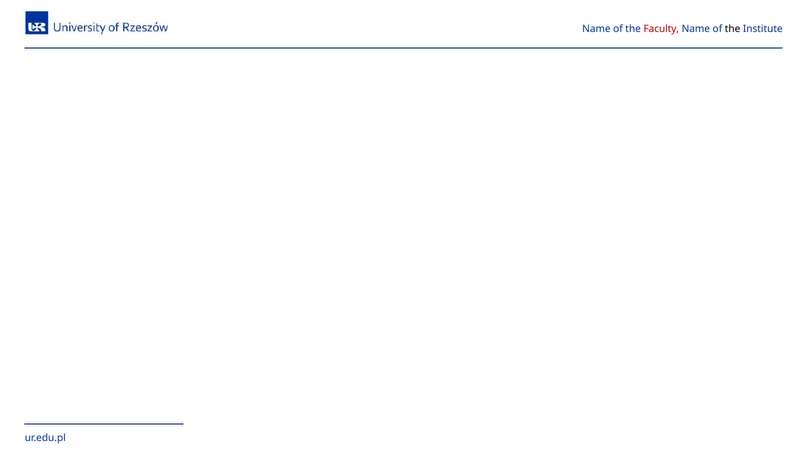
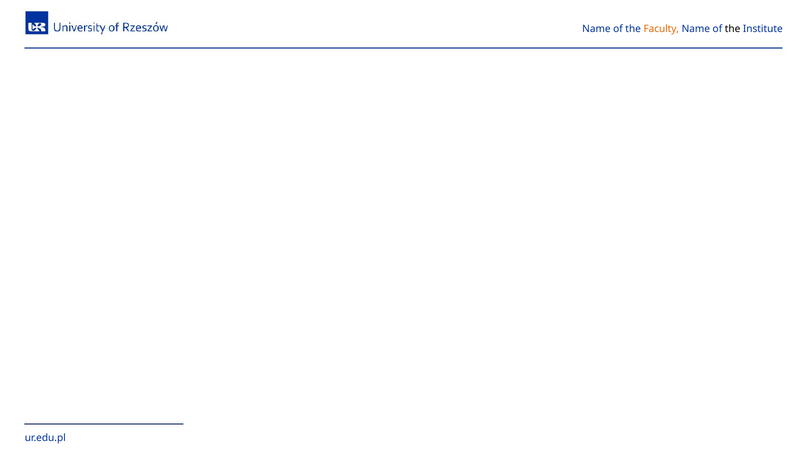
Faculty colour: red -> orange (661, 29)
